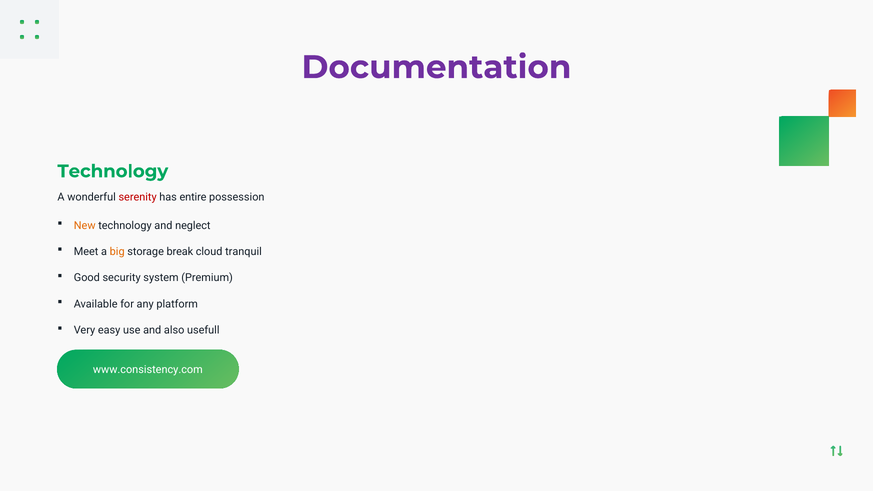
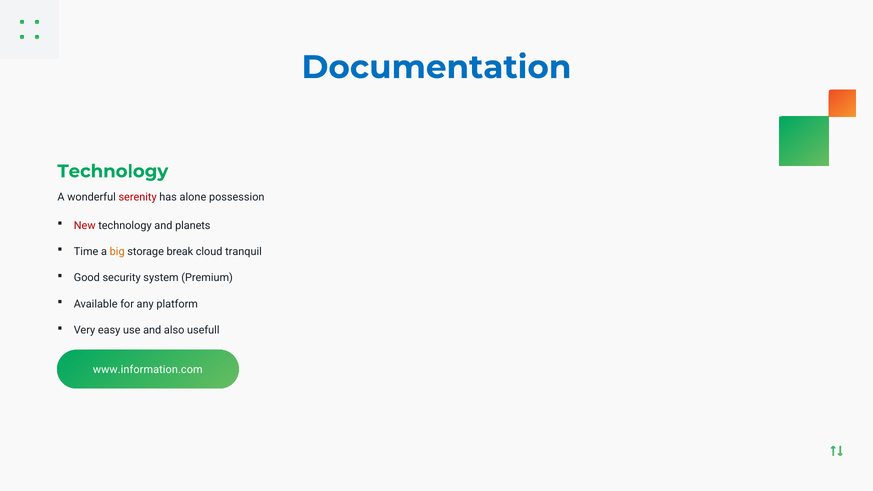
Documentation colour: purple -> blue (436, 67)
entire: entire -> alone (193, 197)
New colour: orange -> red (85, 225)
neglect: neglect -> planets (193, 225)
Meet: Meet -> Time (86, 252)
www.consistency.com: www.consistency.com -> www.information.com (148, 370)
